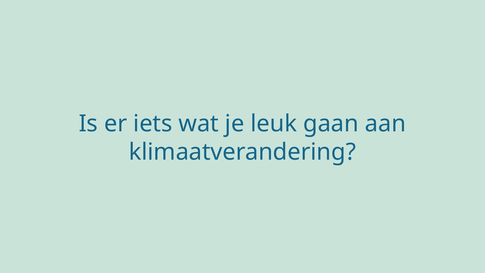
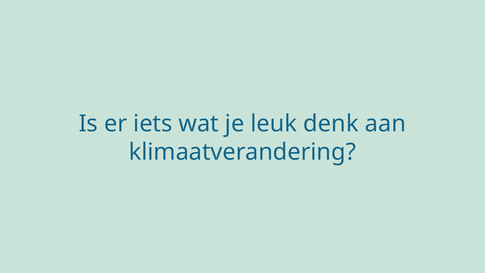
gaan: gaan -> denk (331, 124)
